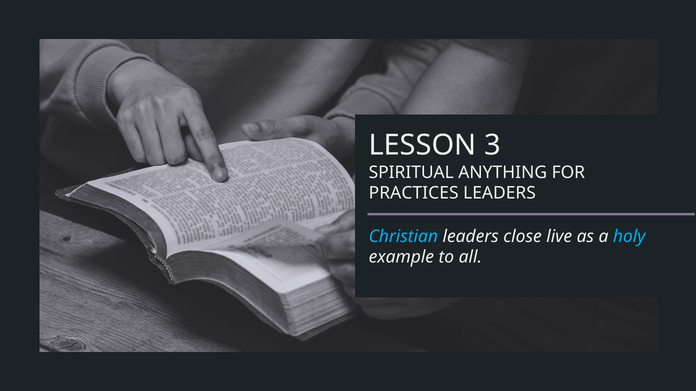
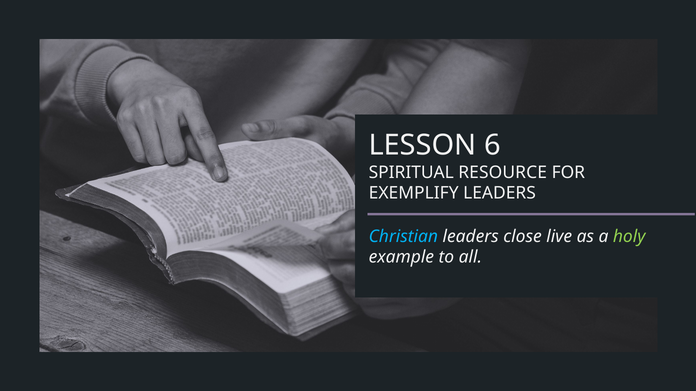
3: 3 -> 6 (492, 146)
ANYTHING: ANYTHING -> RESOURCE (503, 173)
PRACTICES: PRACTICES -> EXEMPLIFY (414, 193)
holy colour: light blue -> light green (629, 237)
